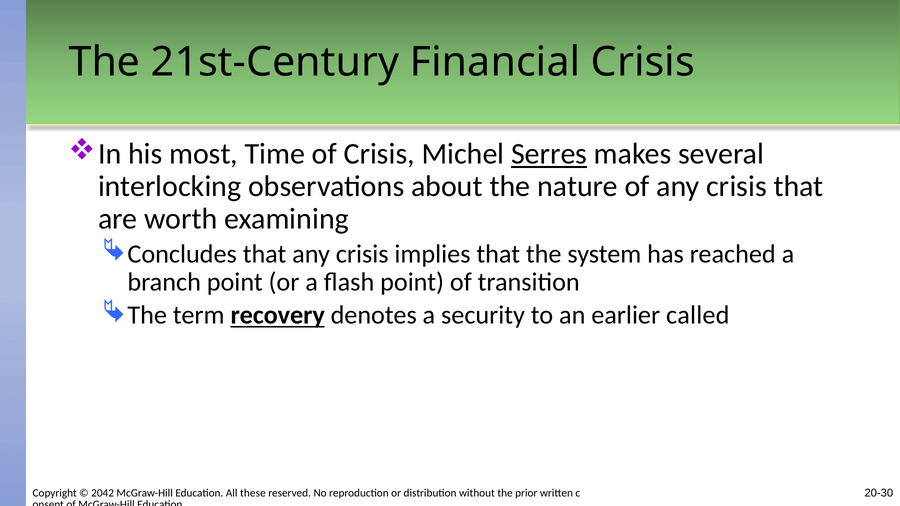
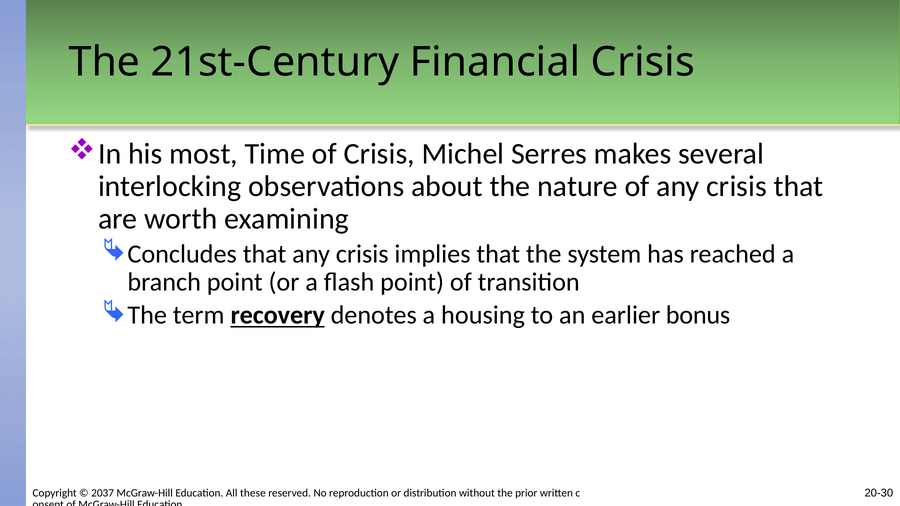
Serres underline: present -> none (549, 154)
security: security -> housing (483, 315)
called: called -> bonus (698, 315)
2042: 2042 -> 2037 (103, 493)
